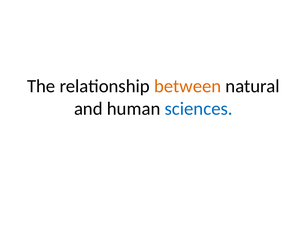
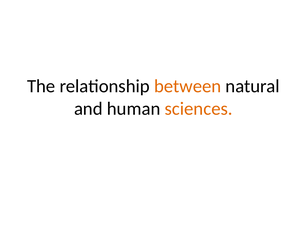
sciences colour: blue -> orange (199, 109)
